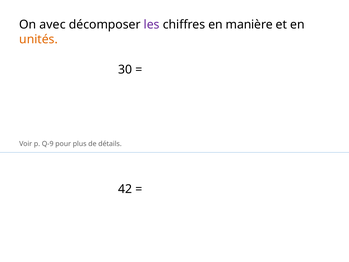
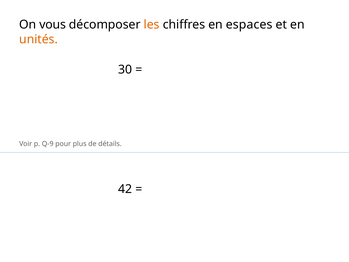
avec: avec -> vous (53, 25)
les colour: purple -> orange (152, 25)
manière: manière -> espaces (249, 25)
